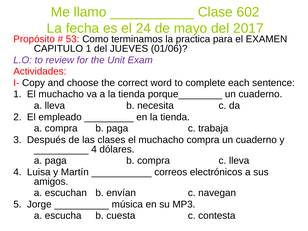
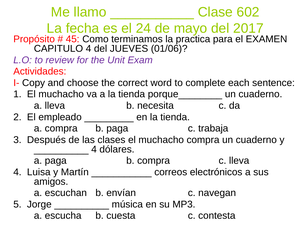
53: 53 -> 45 (73, 39)
CAPITULO 1: 1 -> 4 (89, 49)
